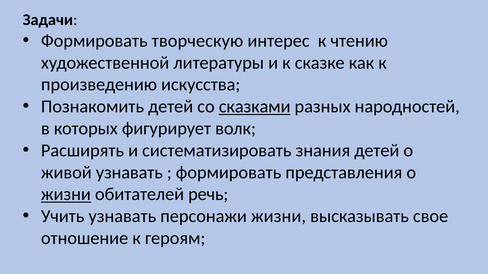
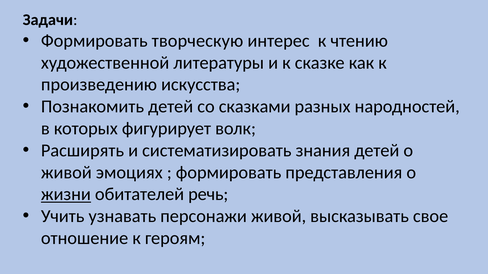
сказками underline: present -> none (255, 107)
живой узнавать: узнавать -> эмоциях (129, 173)
персонажи жизни: жизни -> живой (279, 217)
